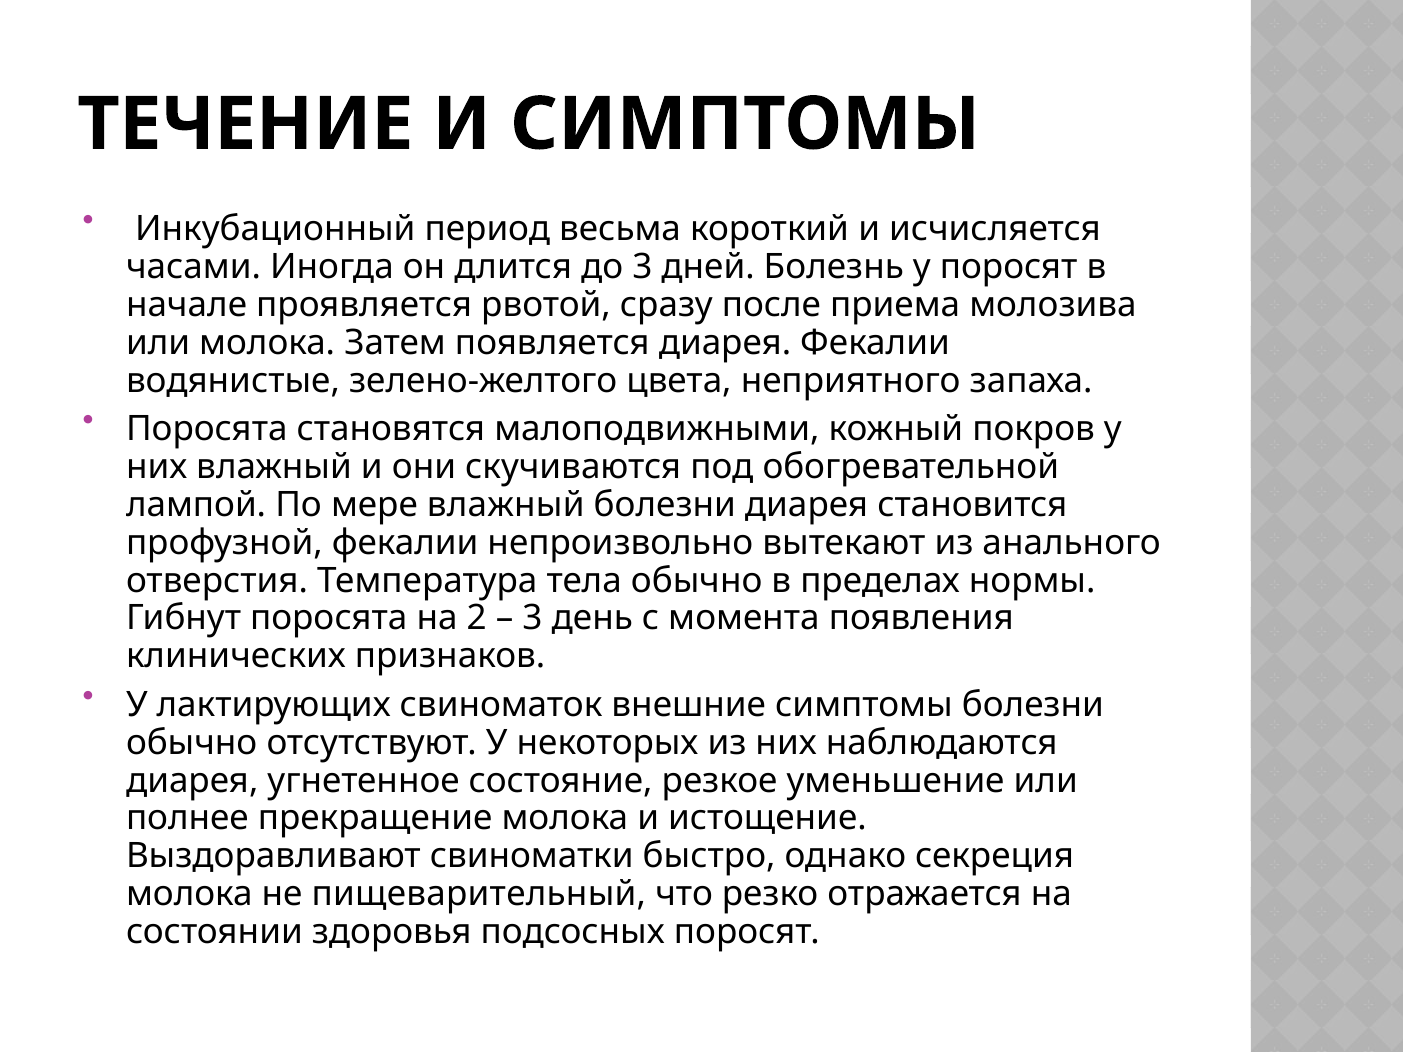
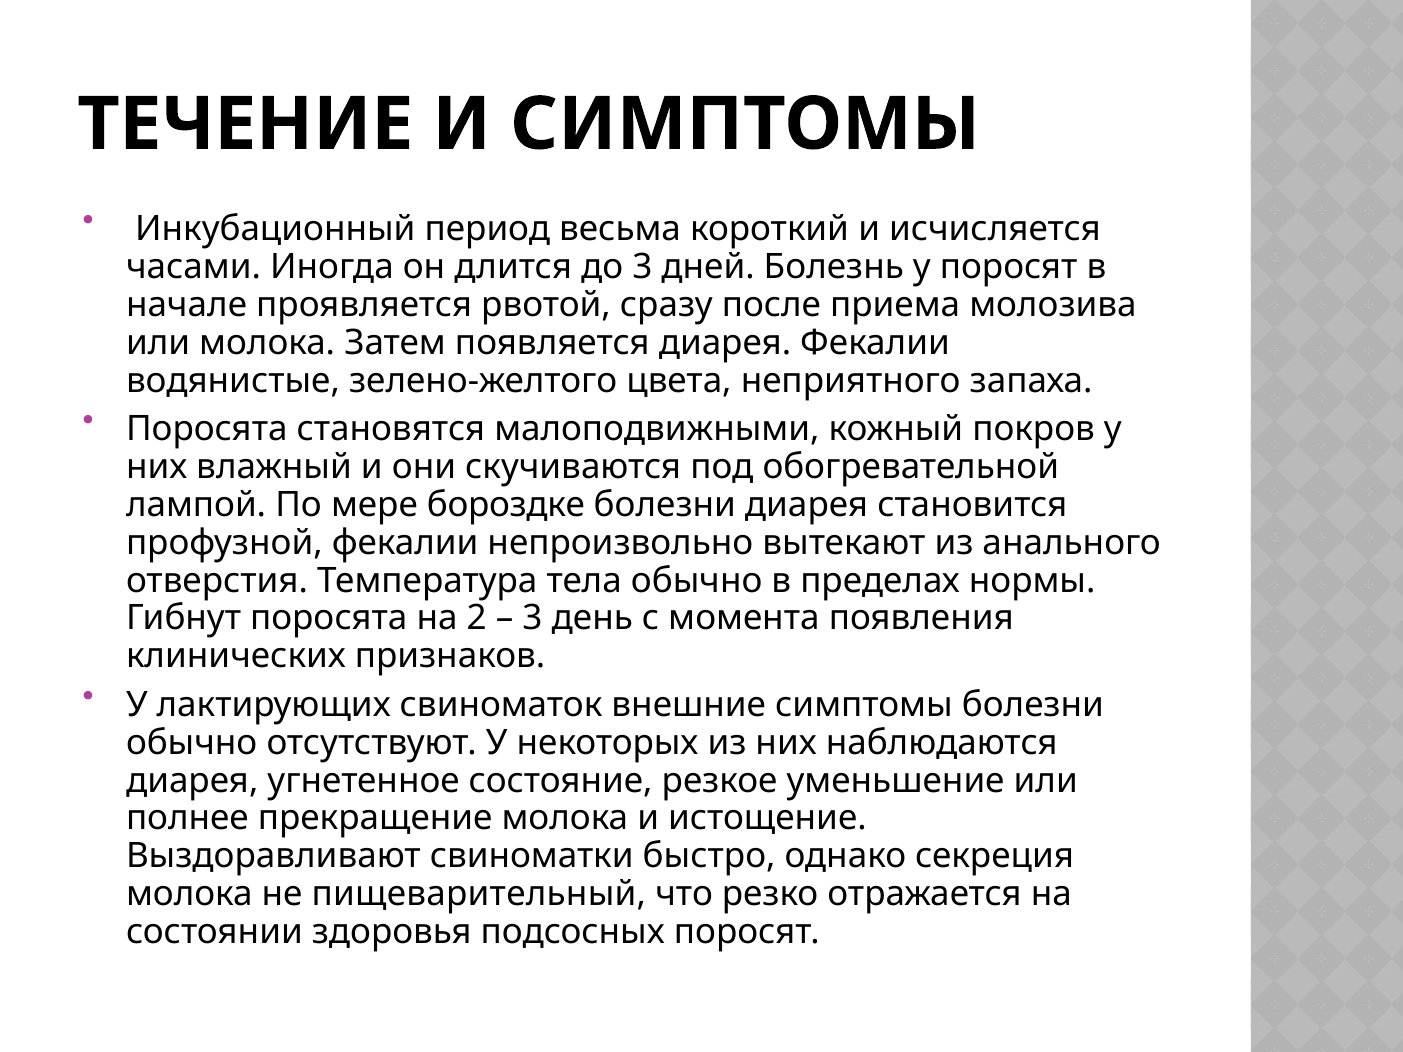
мере влажный: влажный -> бороздке (506, 505)
